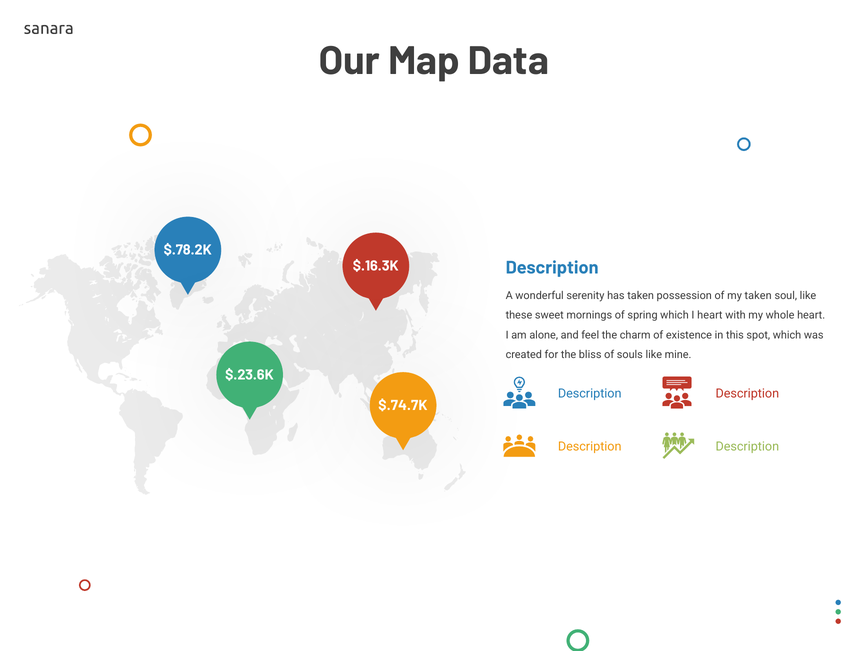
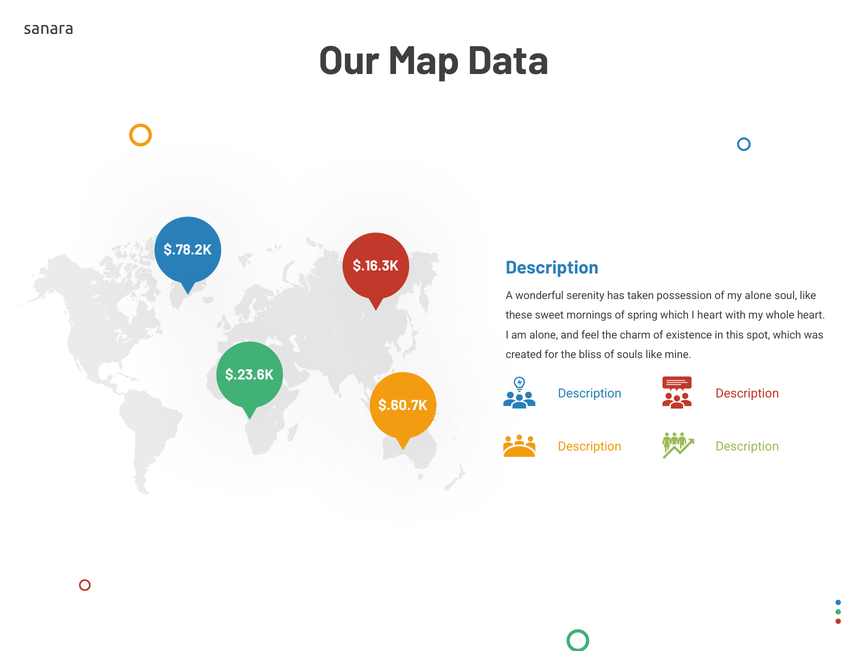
my taken: taken -> alone (758, 296)
$.74.7K: $.74.7K -> $.60.7K (403, 406)
